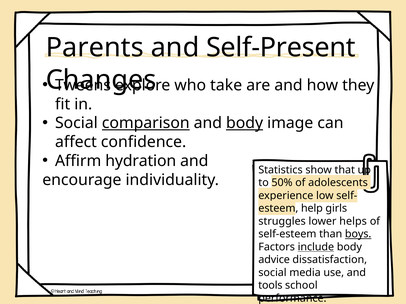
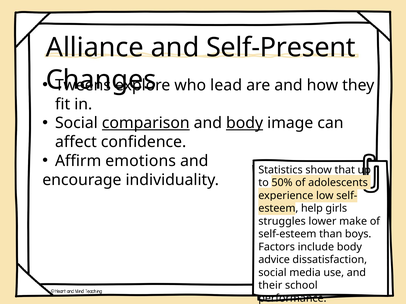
Parents: Parents -> Alliance (95, 48)
take: take -> lead (226, 85)
hydration: hydration -> emotions (141, 161)
helps: helps -> make (353, 222)
boys underline: present -> none (358, 234)
include underline: present -> none (316, 247)
tools: tools -> their (270, 286)
